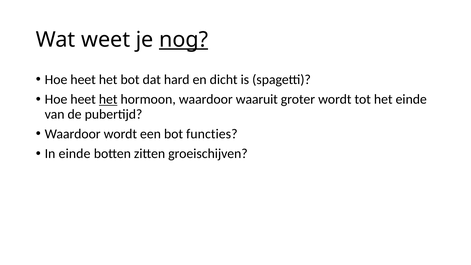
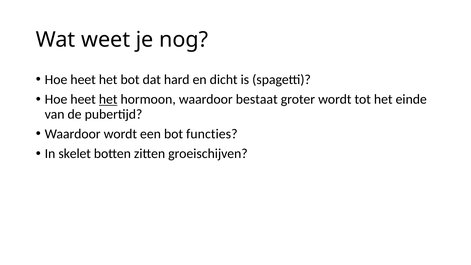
nog underline: present -> none (184, 40)
waaruit: waaruit -> bestaat (257, 99)
In einde: einde -> skelet (75, 154)
